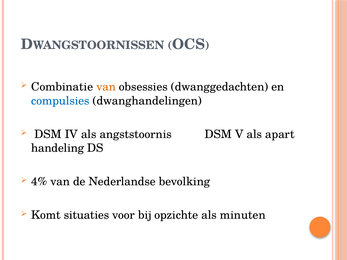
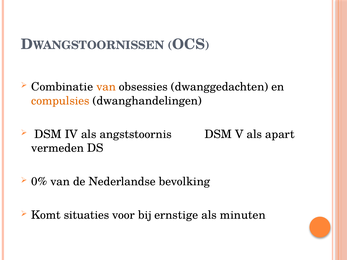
compulsies colour: blue -> orange (60, 101)
handeling: handeling -> vermeden (58, 148)
4%: 4% -> 0% (39, 182)
opzichte: opzichte -> ernstige (176, 215)
